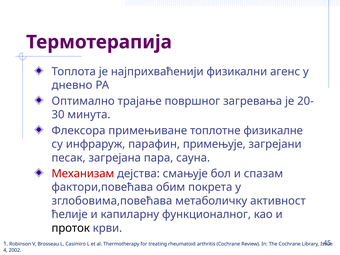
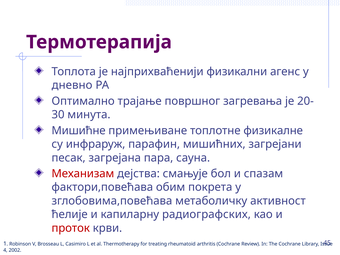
Флексора: Флексора -> Мишићне (79, 131)
примењује: примењује -> мишићних (214, 144)
функционалног: функционалног -> радиографских (206, 214)
проток colour: black -> red (71, 228)
